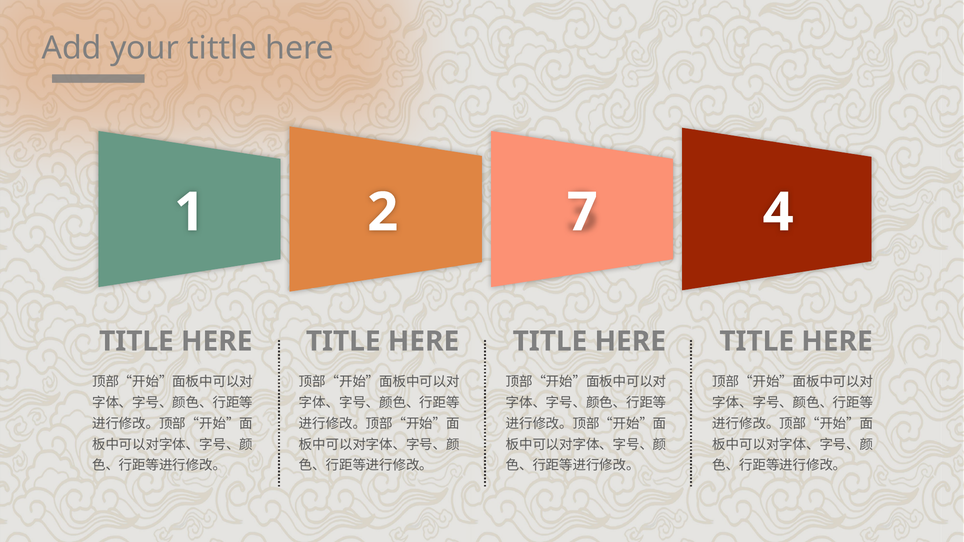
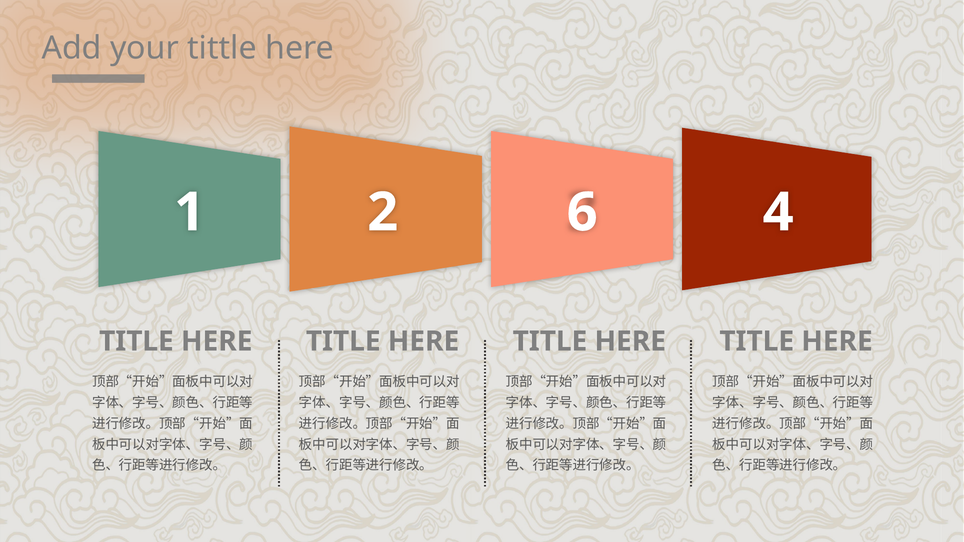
7: 7 -> 6 (582, 213)
